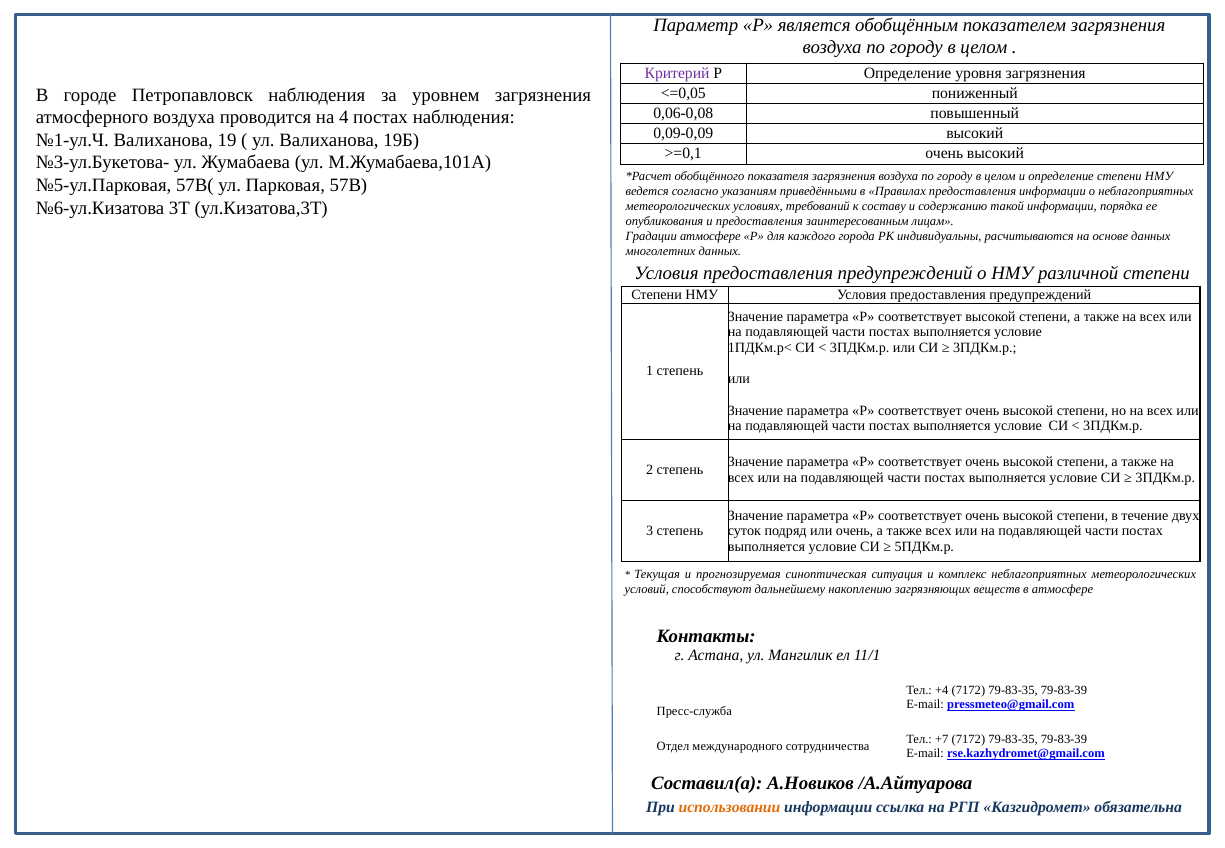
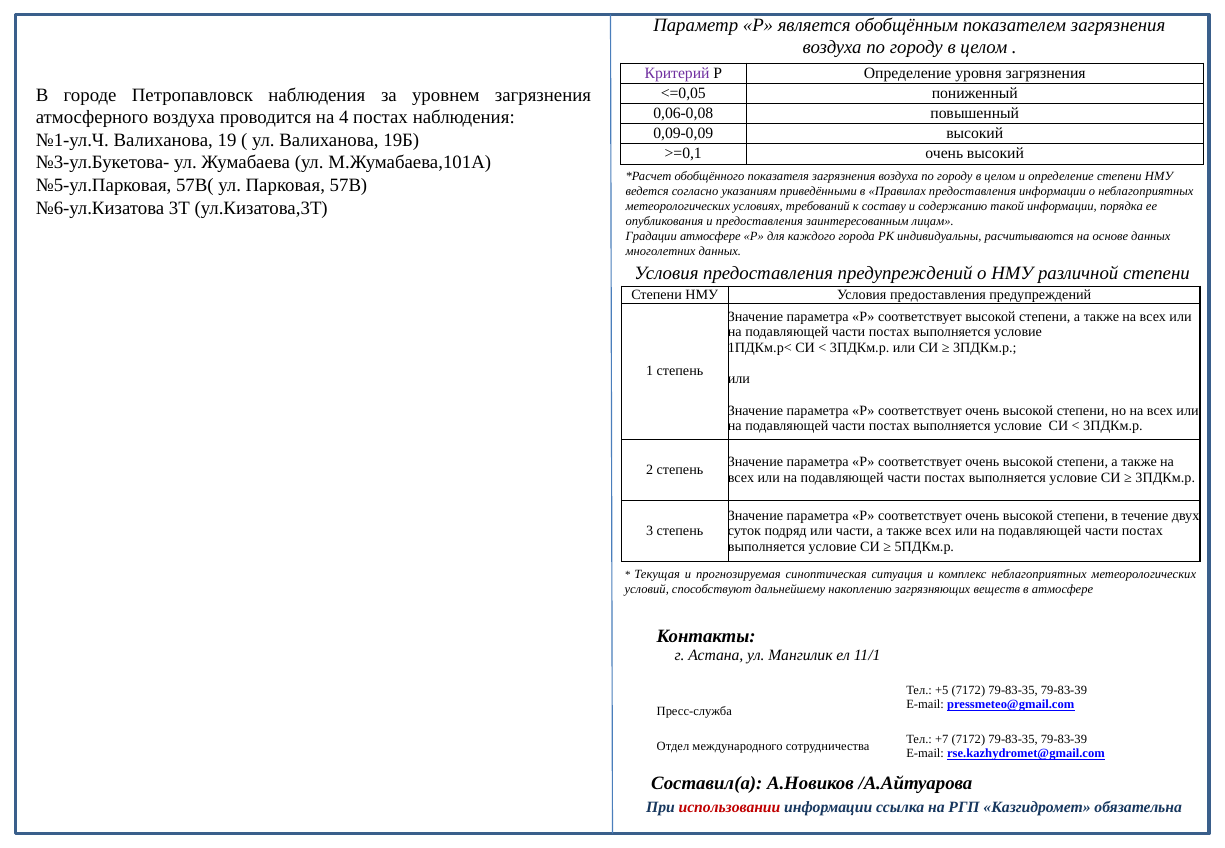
или очень: очень -> части (855, 531)
+4: +4 -> +5 (942, 690)
использовании colour: orange -> red (729, 808)
